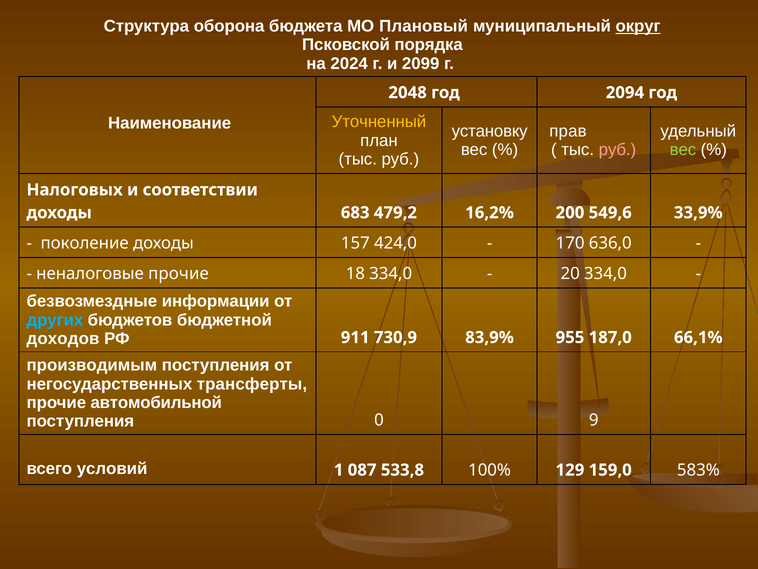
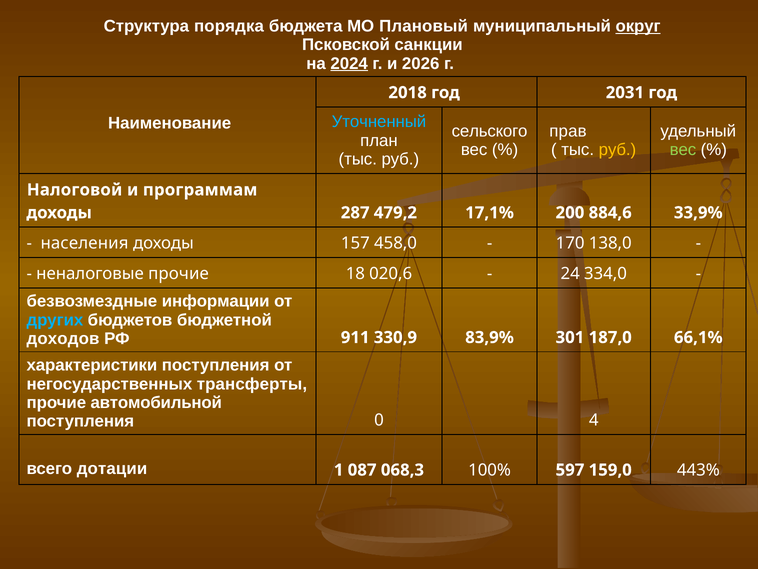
оборона: оборона -> порядка (229, 26)
порядка: порядка -> санкции (429, 45)
2024 underline: none -> present (349, 63)
2099: 2099 -> 2026 (421, 63)
2048: 2048 -> 2018 (408, 93)
2094: 2094 -> 2031 (625, 93)
Уточненный colour: yellow -> light blue (379, 122)
установку: установку -> сельского (490, 131)
руб colour: pink -> yellow (617, 150)
Налоговых: Налоговых -> Налоговой (75, 190)
соответствии: соответствии -> программам (200, 190)
683: 683 -> 287 (355, 213)
16,2%: 16,2% -> 17,1% (490, 213)
549,6: 549,6 -> 884,6 (610, 213)
поколение: поколение -> населения (85, 243)
424,0: 424,0 -> 458,0 (396, 243)
636,0: 636,0 -> 138,0 (610, 243)
18 334,0: 334,0 -> 020,6 (391, 273)
20: 20 -> 24 (570, 273)
730,9: 730,9 -> 330,9 (395, 337)
955: 955 -> 301 (570, 337)
производимым: производимым -> характеристики (92, 365)
9: 9 -> 4 (594, 420)
условий: условий -> дотации (112, 469)
533,8: 533,8 -> 068,3 (402, 470)
129: 129 -> 597 (570, 470)
583%: 583% -> 443% (698, 470)
